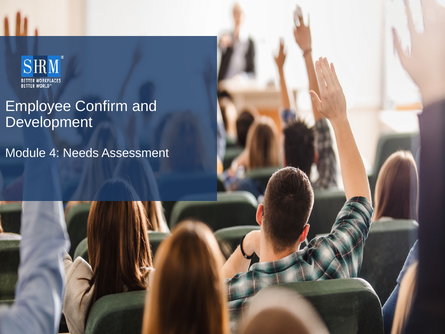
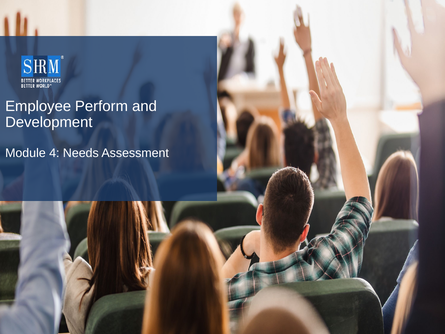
Confirm: Confirm -> Perform (101, 106)
